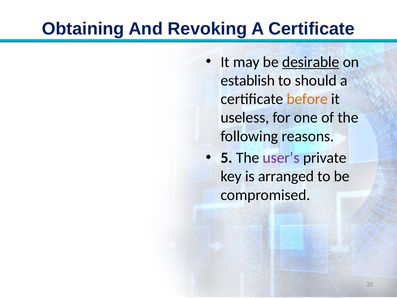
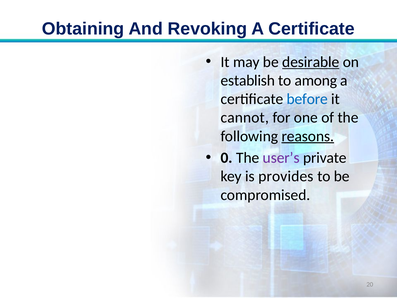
should: should -> among (316, 80)
before colour: orange -> blue (307, 99)
useless: useless -> cannot (245, 118)
reasons underline: none -> present (308, 136)
5: 5 -> 0 (227, 158)
arranged: arranged -> provides (286, 176)
